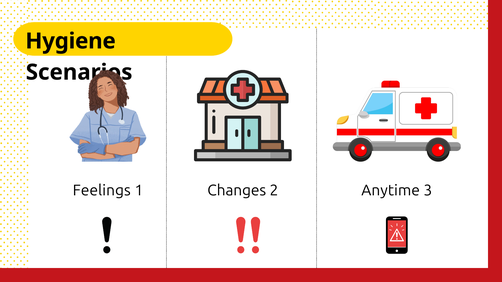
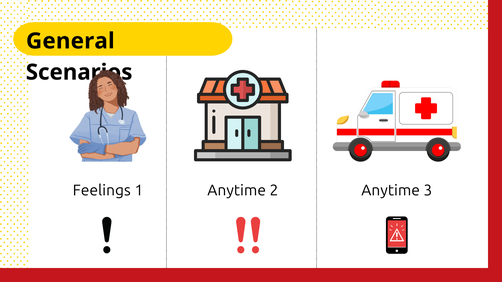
Hygiene: Hygiene -> General (70, 41)
1 Changes: Changes -> Anytime (237, 191)
